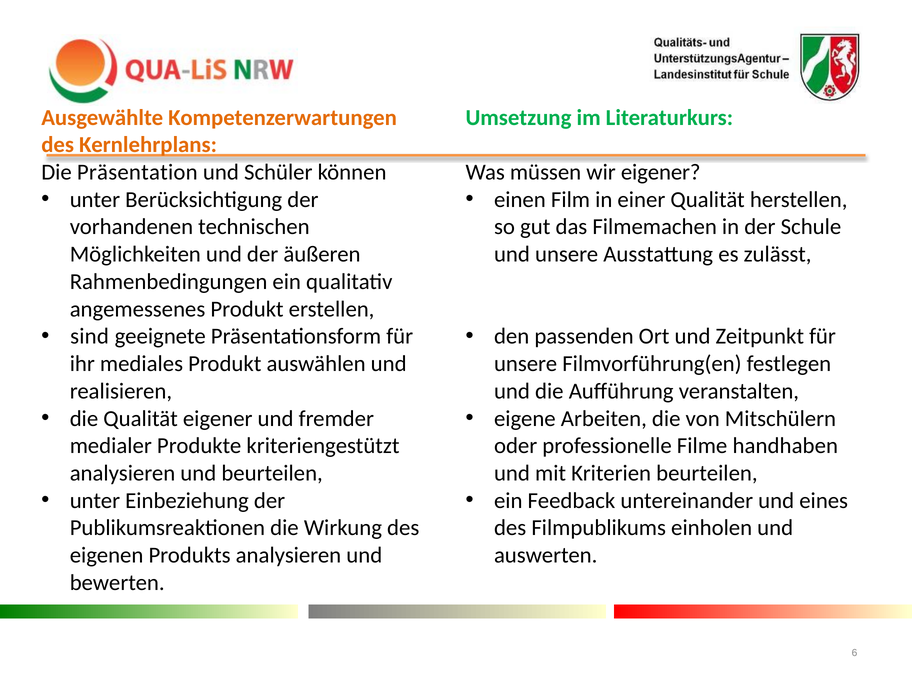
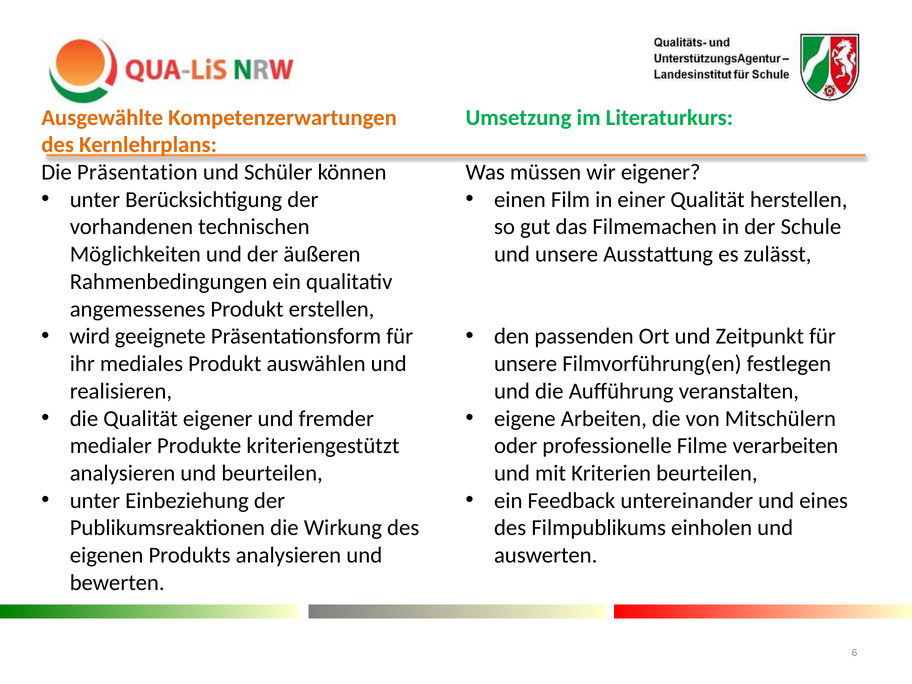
sind: sind -> wird (90, 336)
handhaben: handhaben -> verarbeiten (785, 446)
